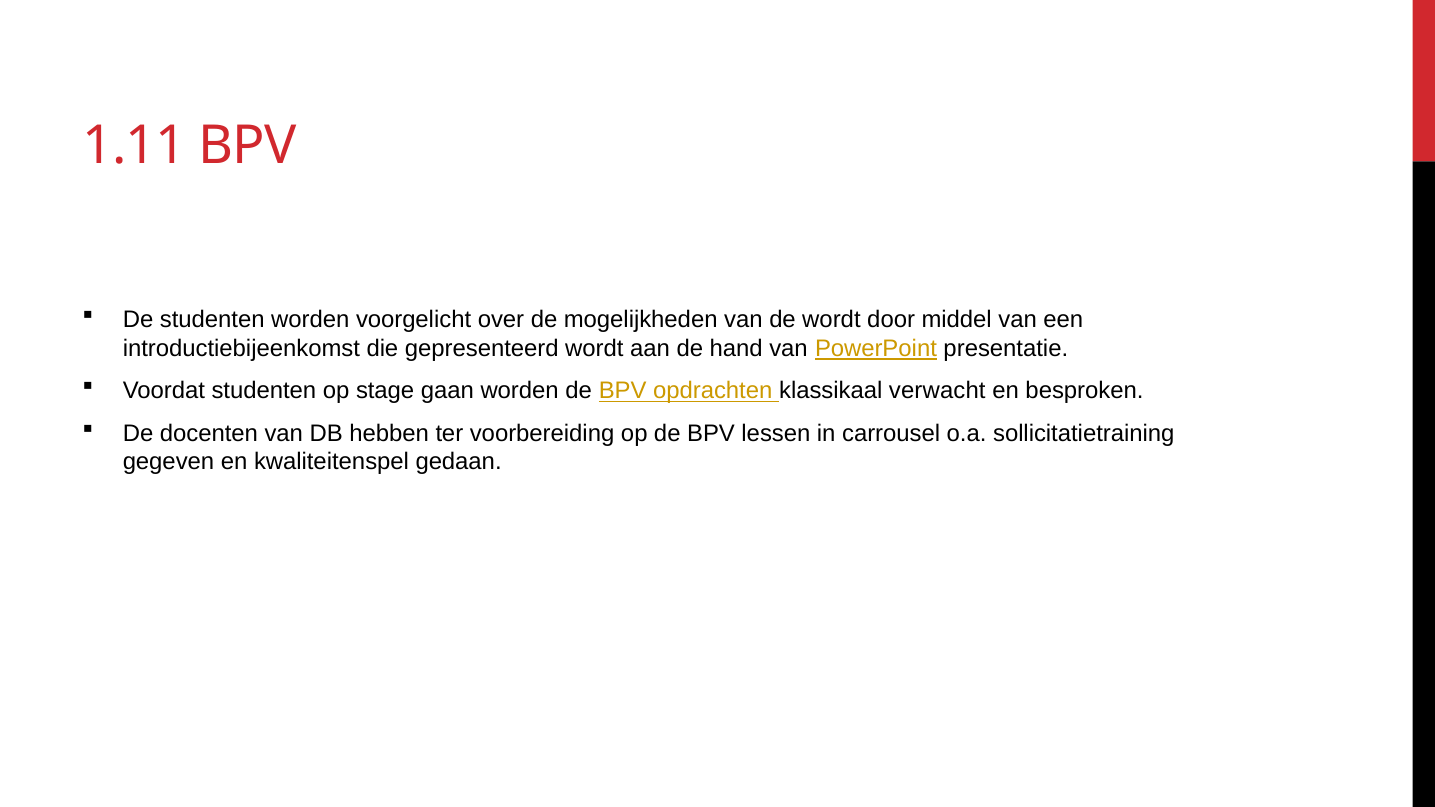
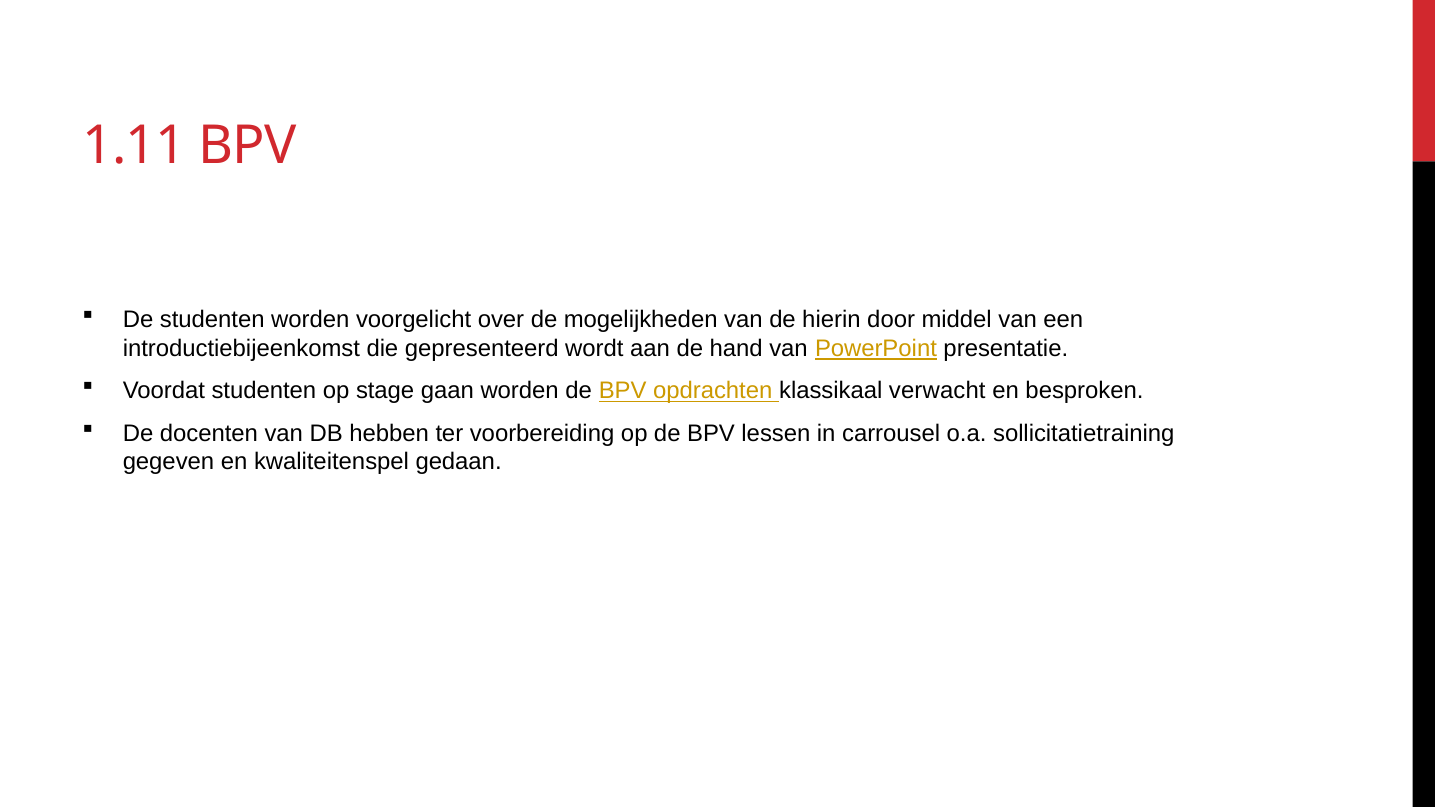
de wordt: wordt -> hierin (831, 320)
